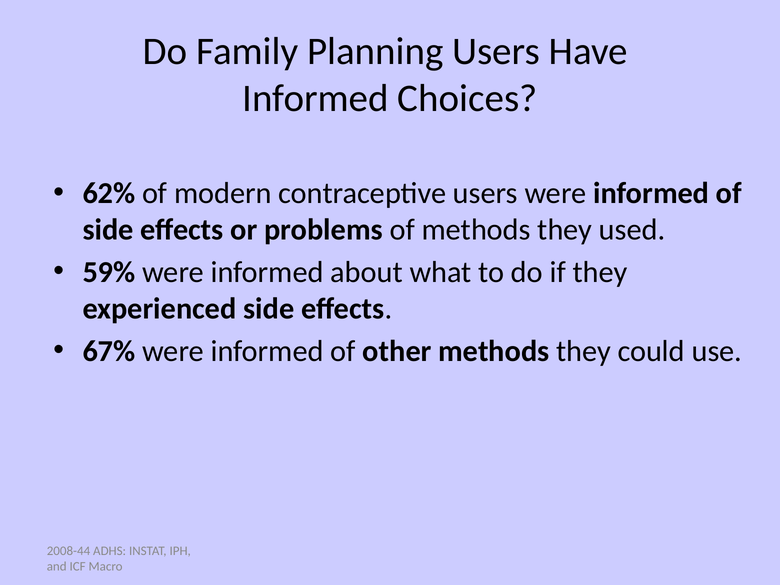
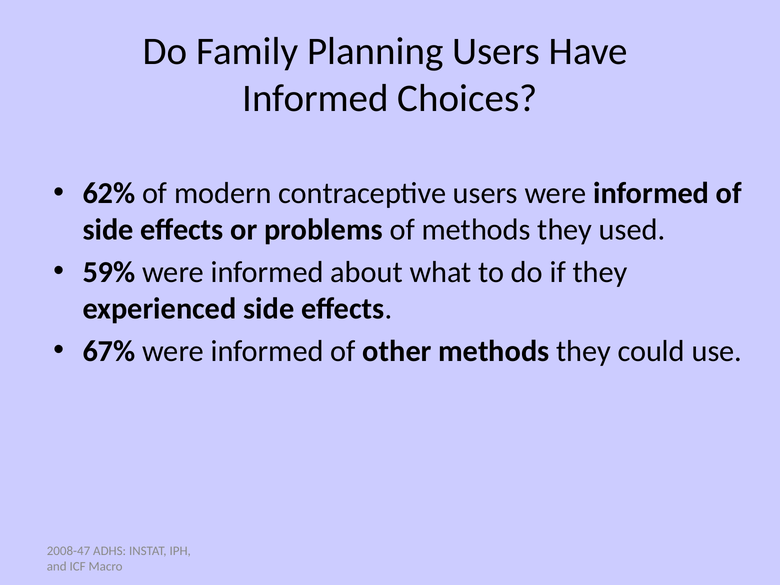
2008-44: 2008-44 -> 2008-47 (69, 551)
